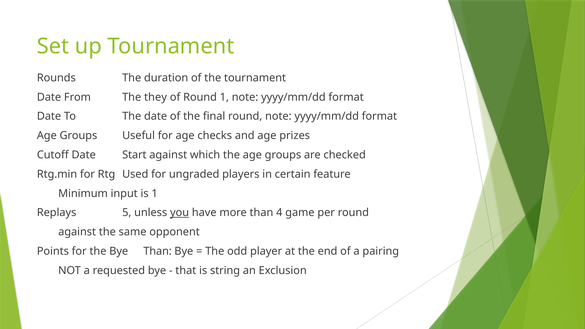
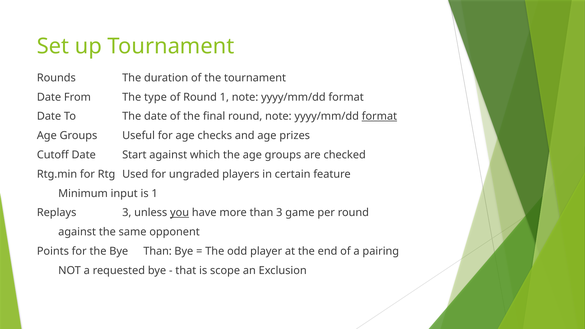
they: they -> type (156, 97)
format underline: none -> present (379, 116)
Replays 5: 5 -> 3 (127, 213)
than 4: 4 -> 3 (279, 213)
string: string -> scope (225, 270)
